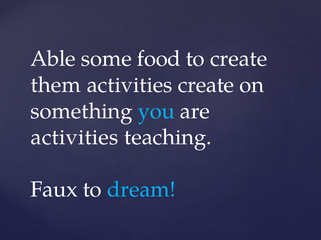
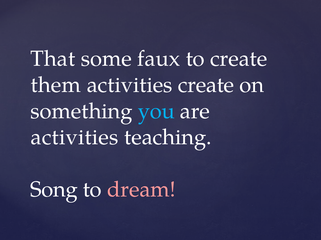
Able: Able -> That (53, 59)
food: food -> faux (159, 59)
Faux: Faux -> Song (54, 190)
dream colour: light blue -> pink (141, 190)
